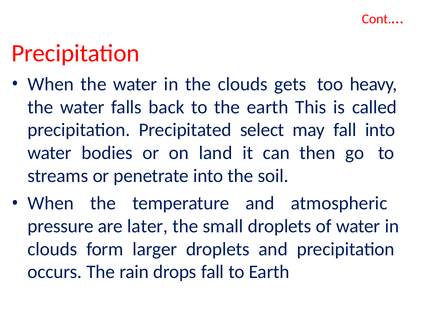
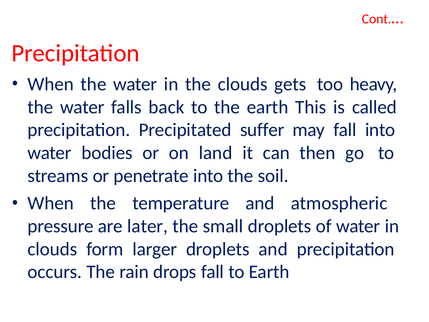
select: select -> suffer (262, 130)
